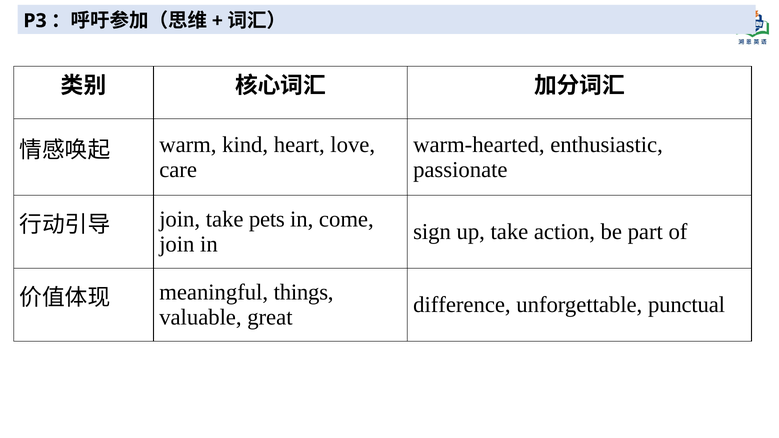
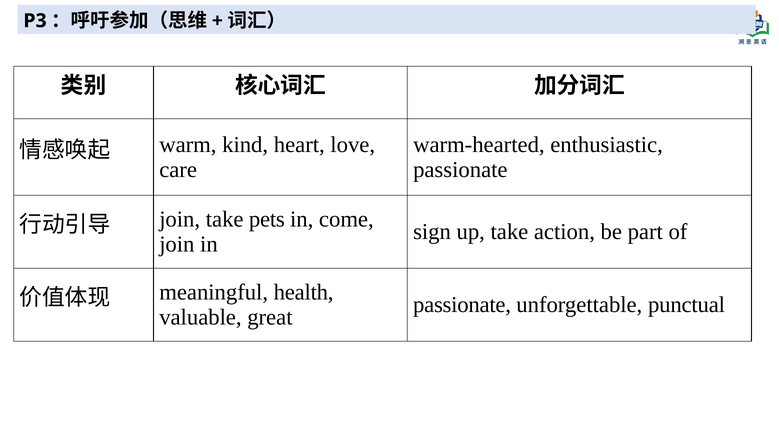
things: things -> health (304, 292)
difference: difference -> passionate (462, 305)
